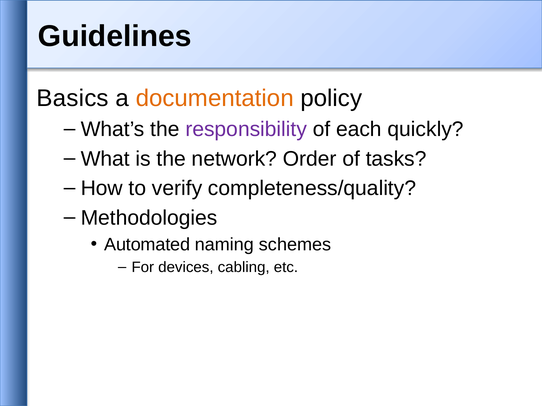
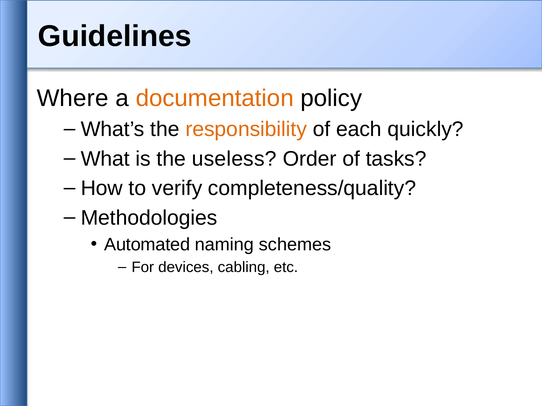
Basics: Basics -> Where (73, 98)
responsibility colour: purple -> orange (246, 129)
network: network -> useless (234, 159)
